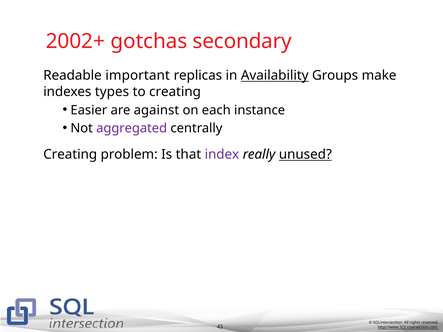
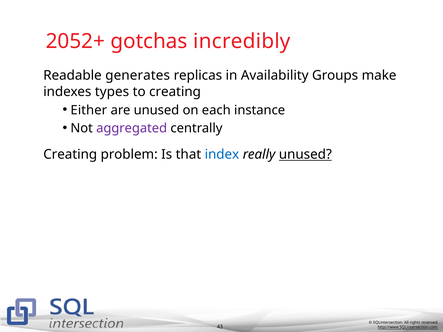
2002+: 2002+ -> 2052+ (75, 41)
secondary: secondary -> incredibly (242, 41)
important: important -> generates (138, 76)
Availability underline: present -> none (275, 76)
Easier: Easier -> Either (89, 110)
are against: against -> unused (156, 110)
index colour: purple -> blue (222, 155)
